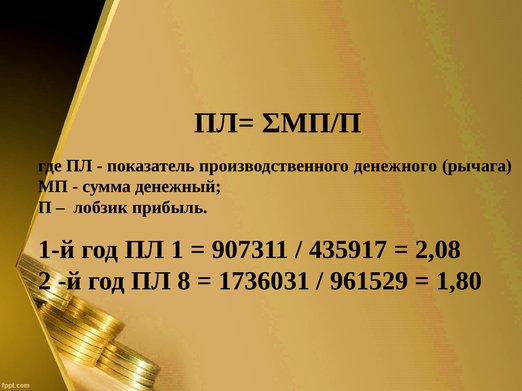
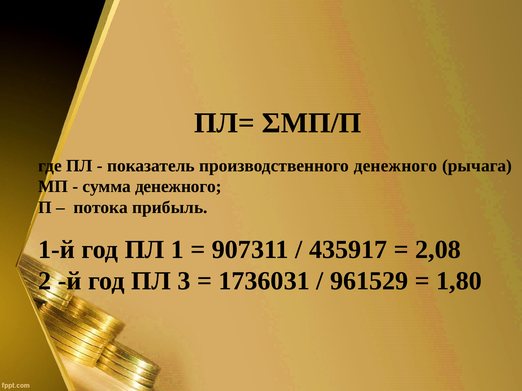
сумма денежный: денежный -> денежного (178, 187)
лобзик: лобзик -> потока (101, 208)
8: 8 -> 3 (184, 281)
